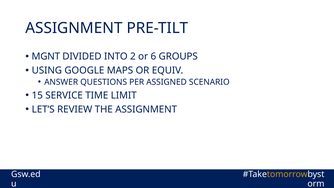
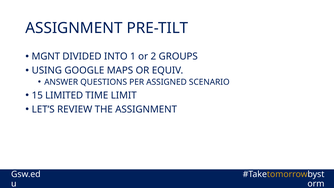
2: 2 -> 1 (133, 56)
6: 6 -> 2 (153, 56)
SERVICE: SERVICE -> LIMITED (64, 95)
